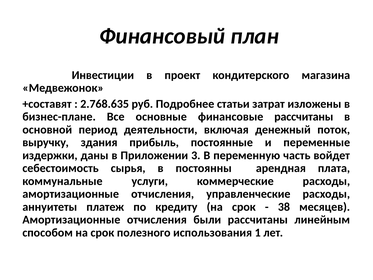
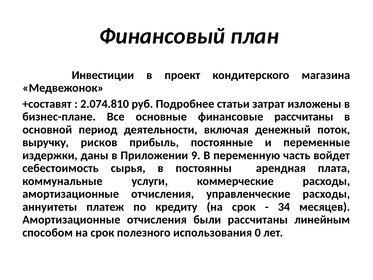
2.768.635: 2.768.635 -> 2.074.810 (105, 104)
здания: здания -> рисков (99, 142)
3: 3 -> 9 (196, 155)
38: 38 -> 34 (284, 207)
1: 1 -> 0 (258, 232)
